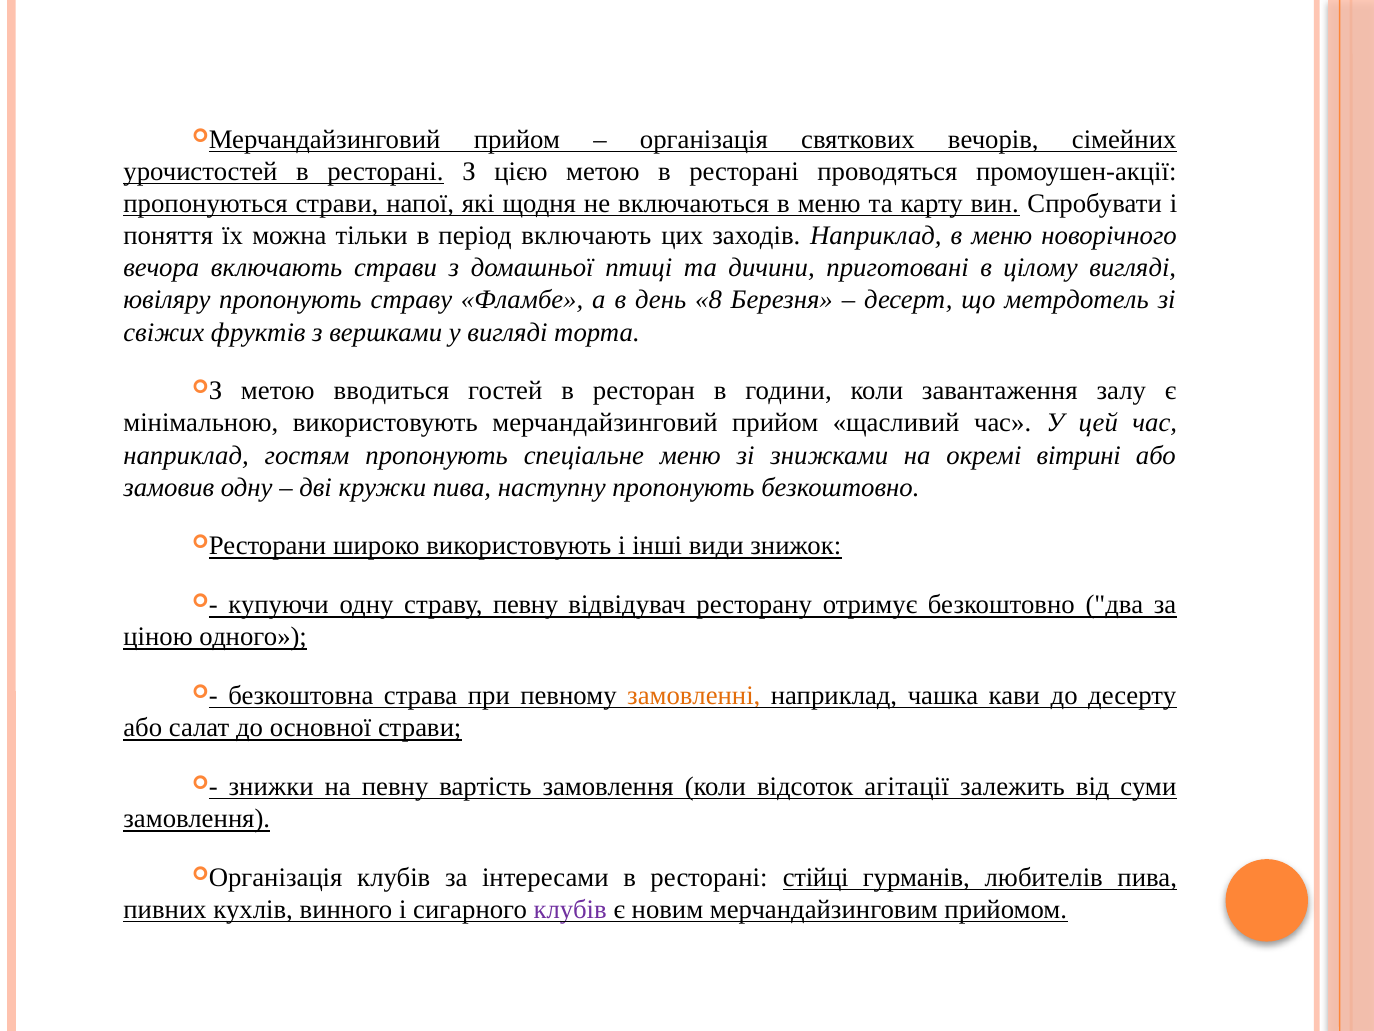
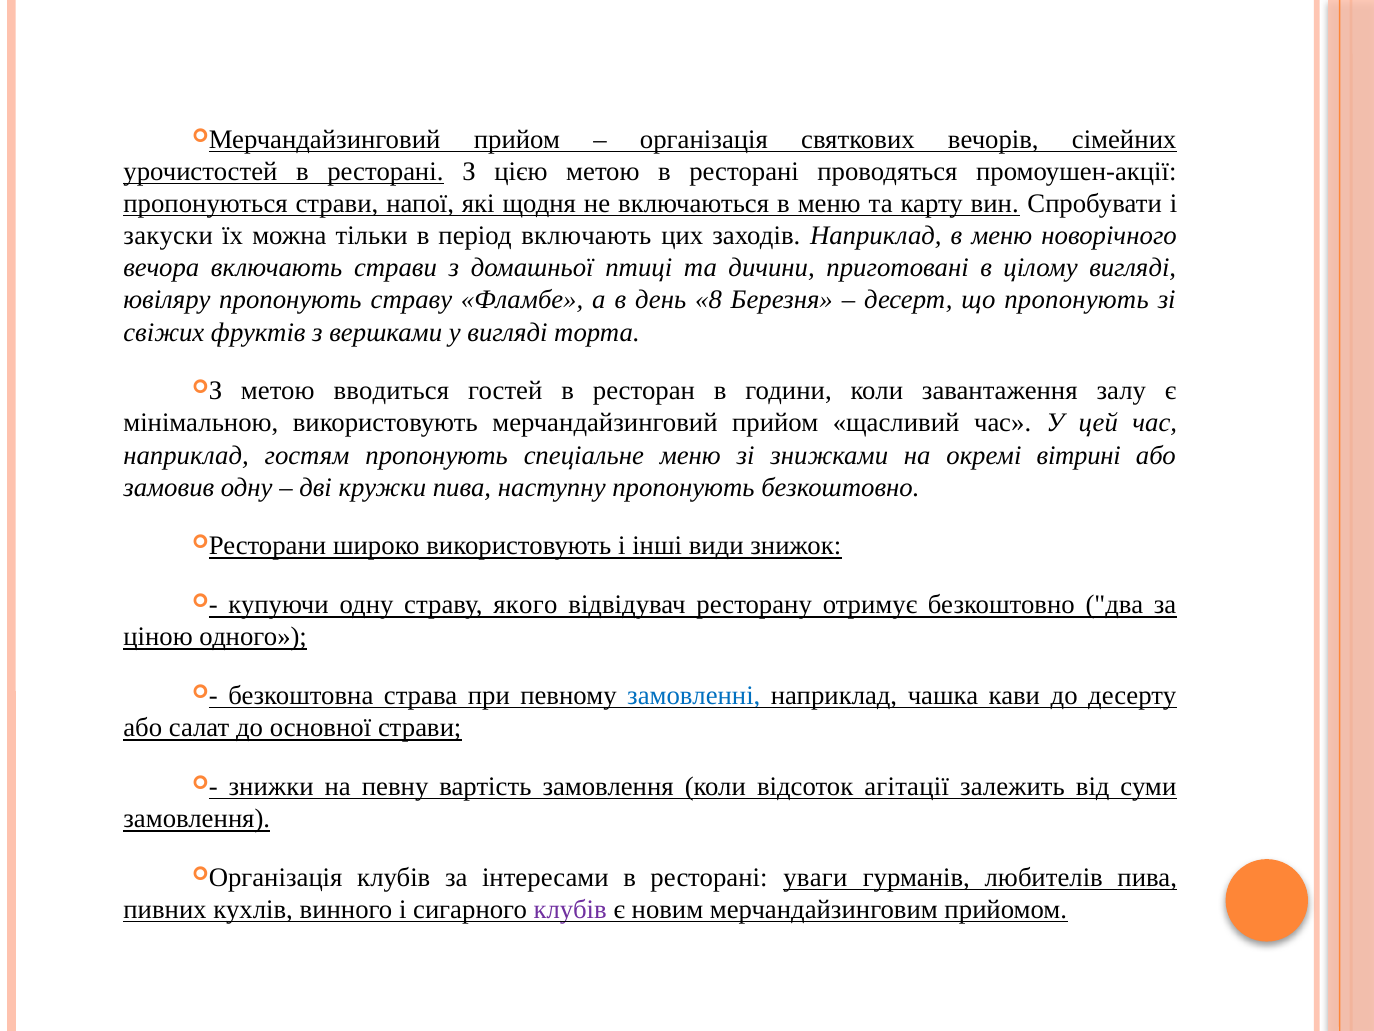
поняття: поняття -> закуски (168, 236)
що метрдотель: метрдотель -> пропонують (1077, 300)
страву певну: певну -> якого (525, 605)
замовленні colour: orange -> blue (694, 696)
стійці: стійці -> уваги (815, 877)
